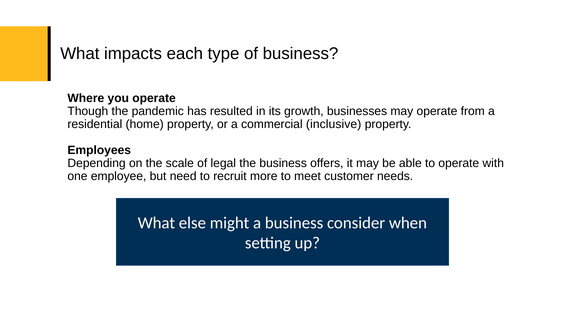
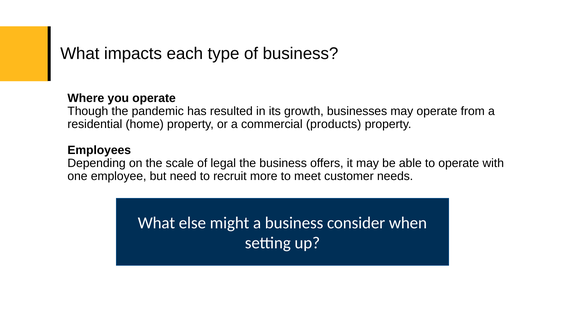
inclusive: inclusive -> products (334, 124)
